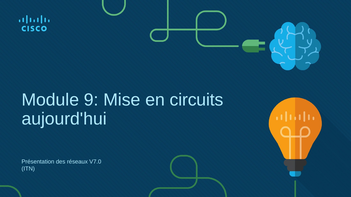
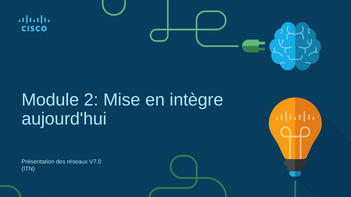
9: 9 -> 2 (91, 100)
circuits: circuits -> intègre (196, 100)
